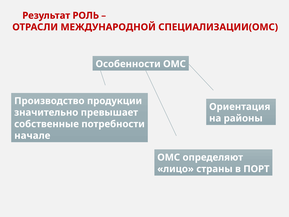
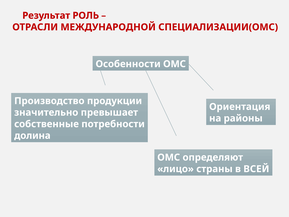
начале: начале -> долина (32, 135)
ПОРТ: ПОРТ -> ВСЕЙ (256, 169)
